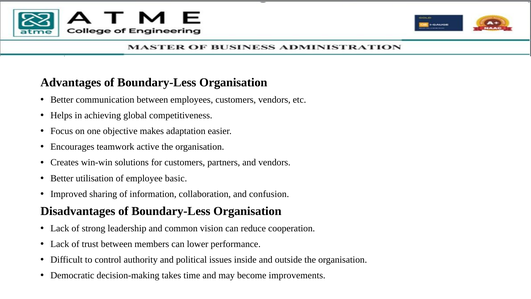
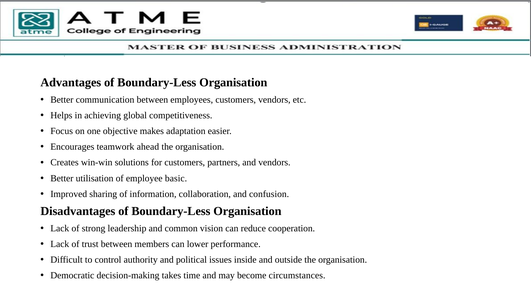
active: active -> ahead (148, 147)
improvements: improvements -> circumstances (297, 275)
